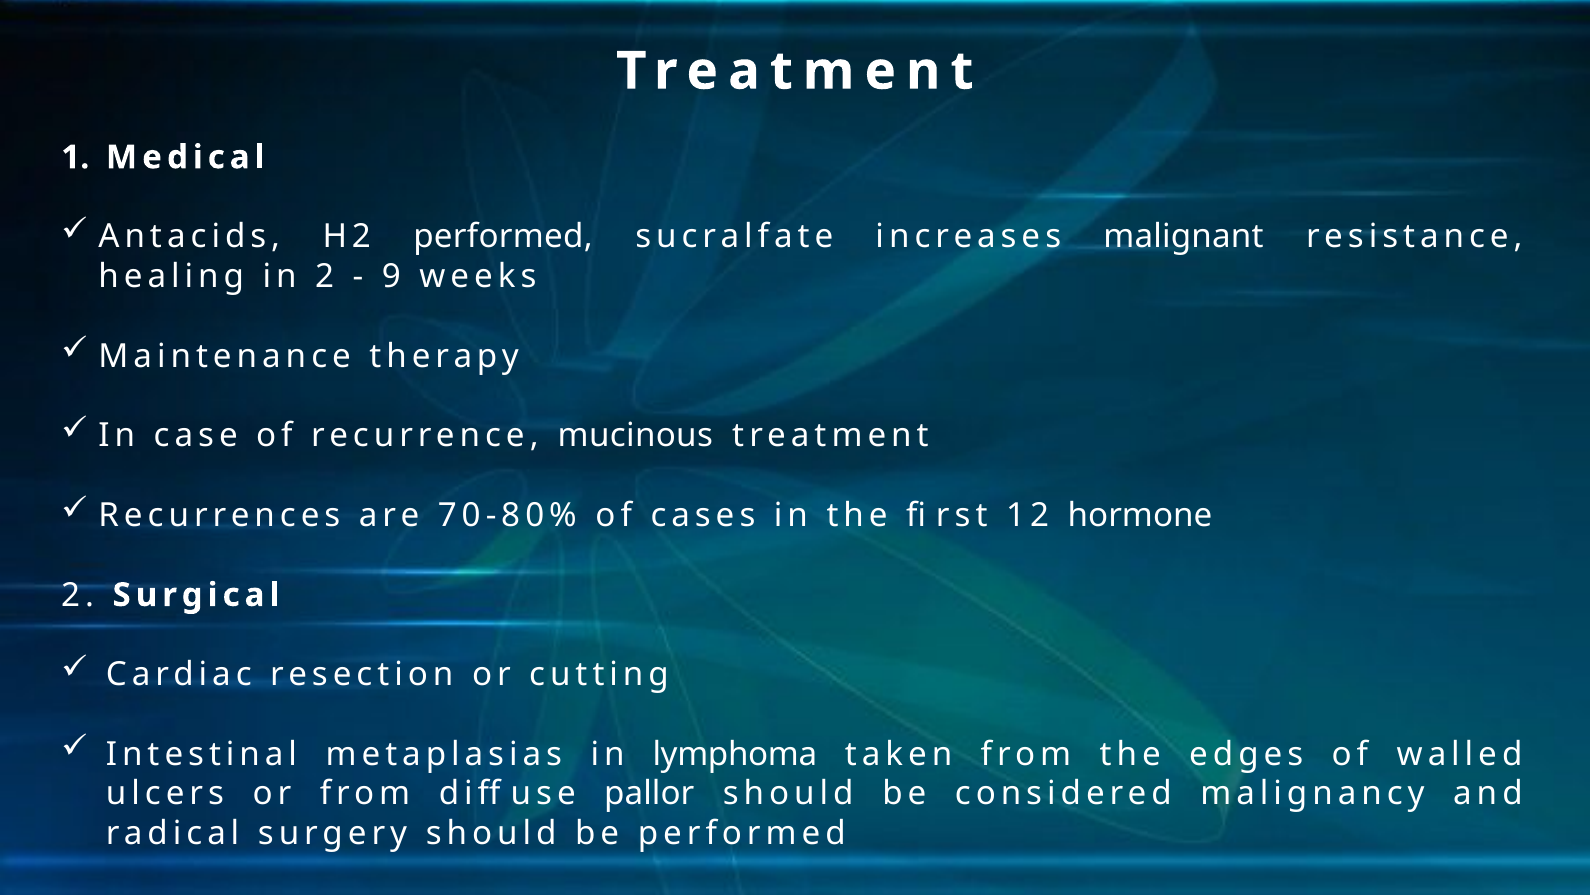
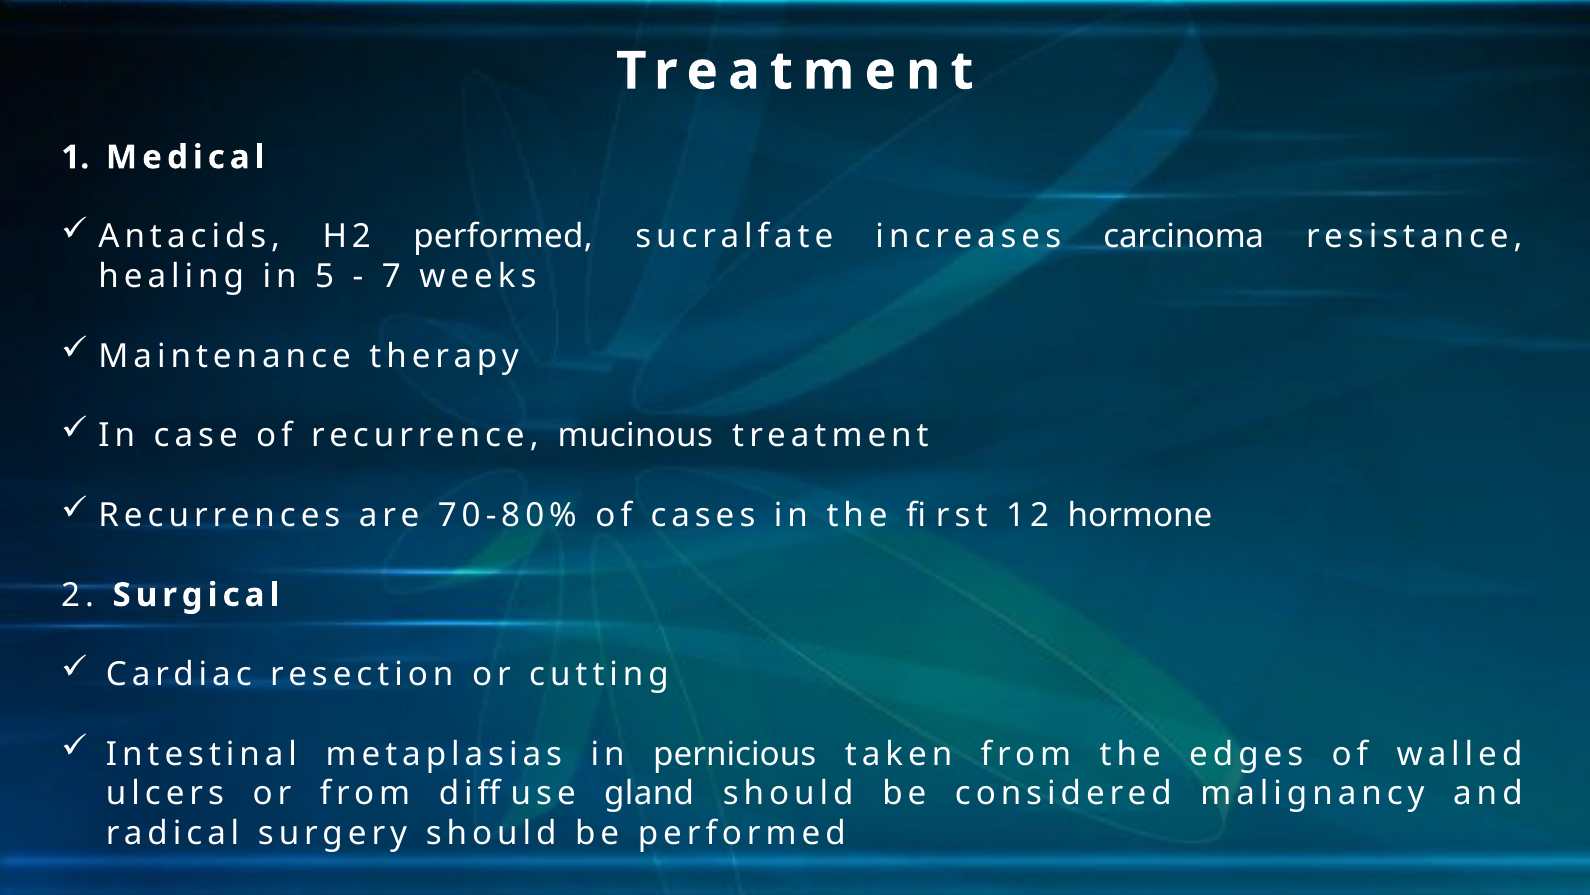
malignant: malignant -> carcinoma (1184, 237)
in 2: 2 -> 5 (325, 277)
9: 9 -> 7 (391, 277)
lymphoma: lymphoma -> pernicious (735, 754)
pallor: pallor -> gland (649, 794)
